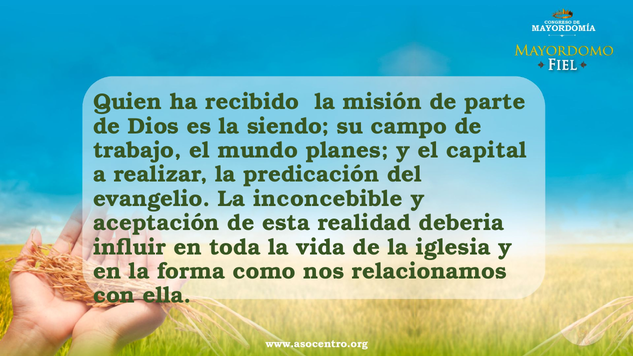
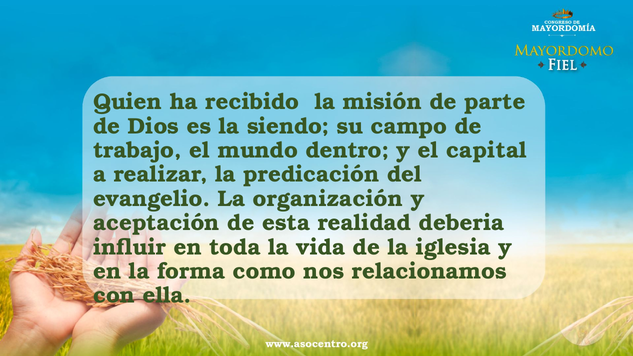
planes: planes -> dentro (347, 150)
inconcebible: inconcebible -> organización (328, 199)
